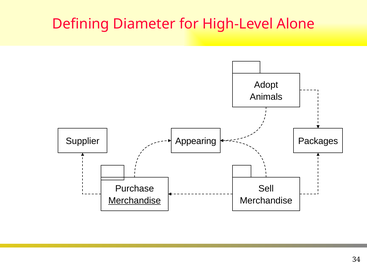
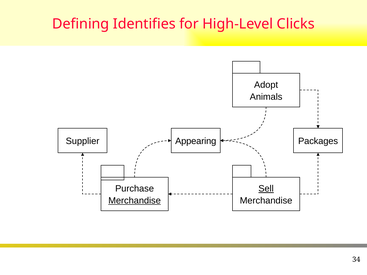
Diameter: Diameter -> Identifies (144, 24)
Alone: Alone -> Clicks (296, 24)
Sell underline: none -> present (266, 189)
